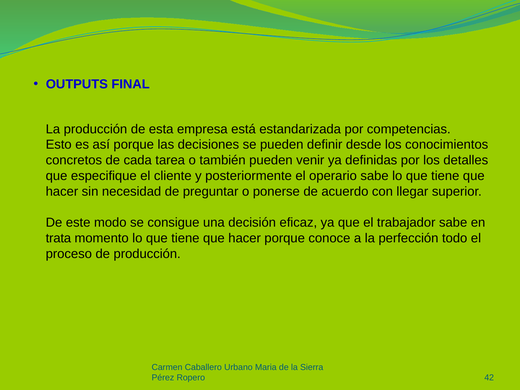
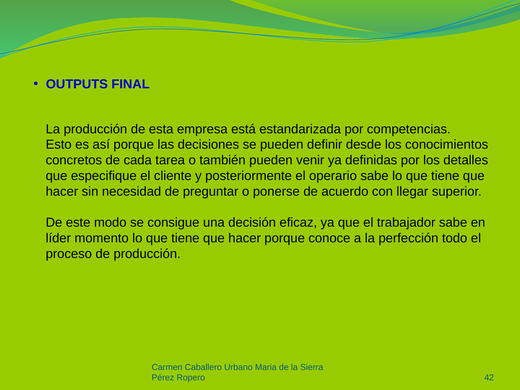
trata: trata -> líder (58, 238)
